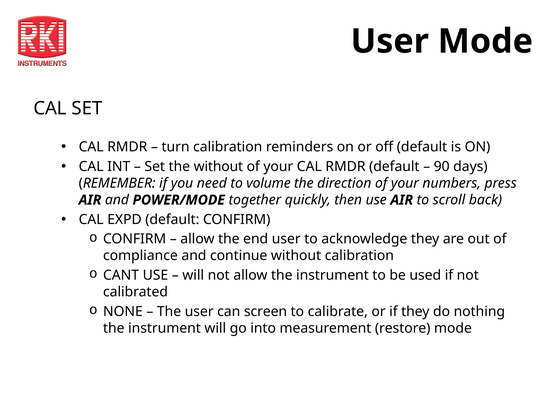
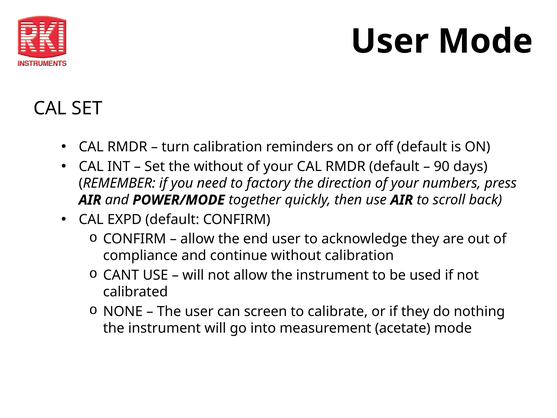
volume: volume -> factory (268, 183)
restore: restore -> acetate (403, 328)
